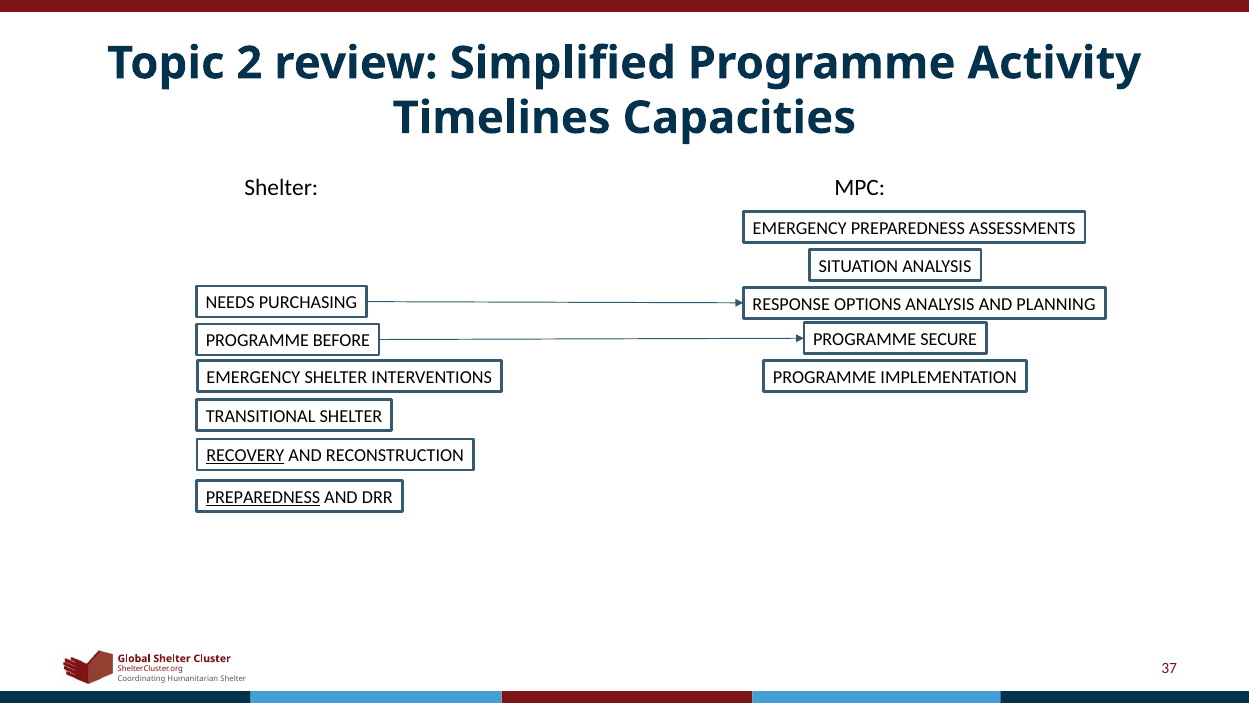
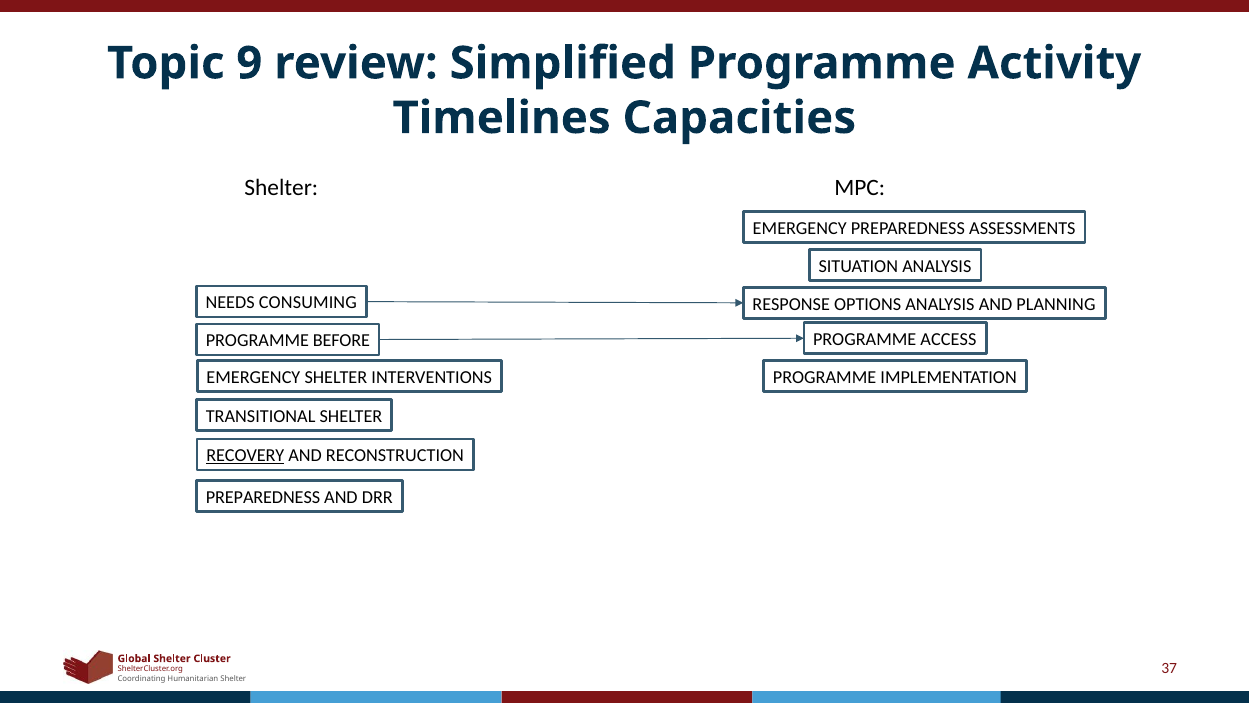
2: 2 -> 9 (249, 63)
PURCHASING: PURCHASING -> CONSUMING (308, 303)
SECURE: SECURE -> ACCESS (949, 339)
PREPAREDNESS underline: present -> none (263, 497)
